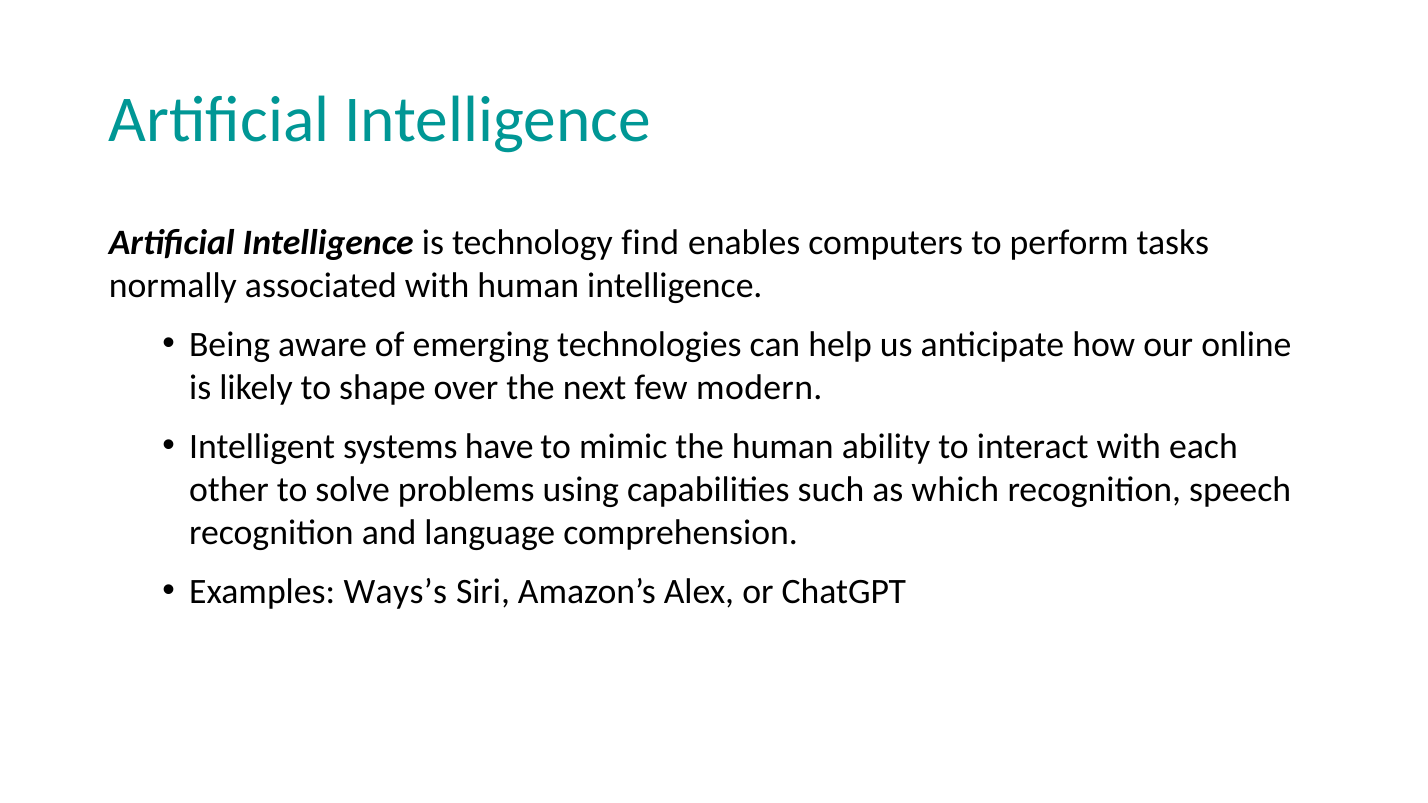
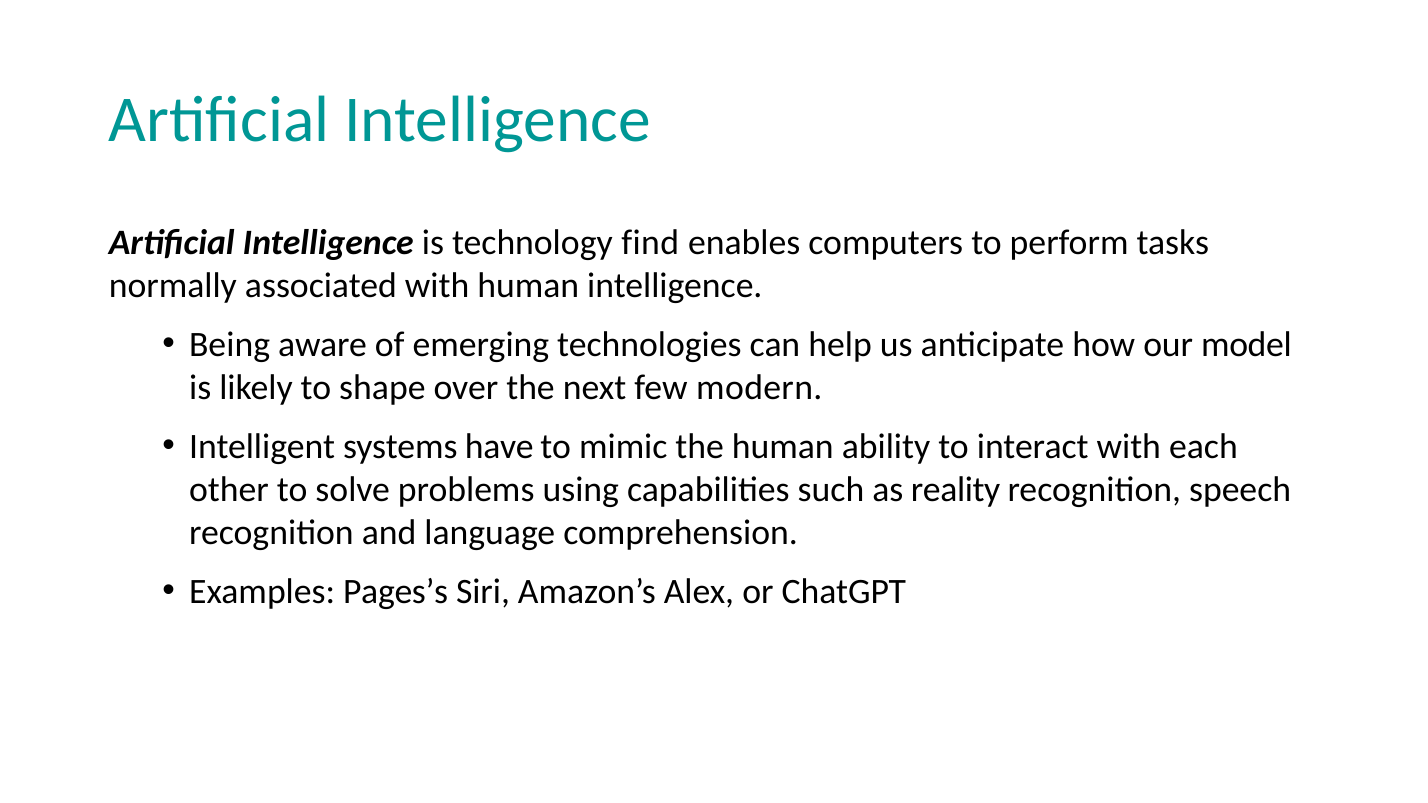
online: online -> model (1246, 345)
which: which -> reality (956, 490)
Ways’s: Ways’s -> Pages’s (396, 592)
